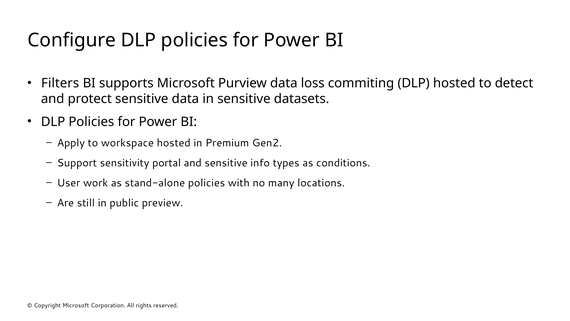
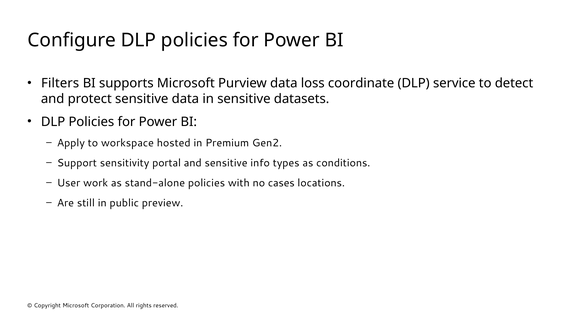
commiting: commiting -> coordinate (361, 83)
DLP hosted: hosted -> service (454, 83)
many: many -> cases (281, 183)
